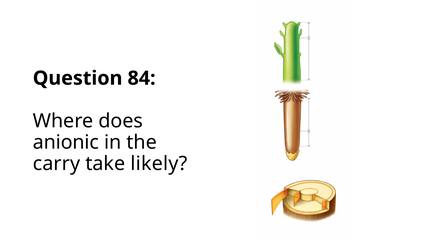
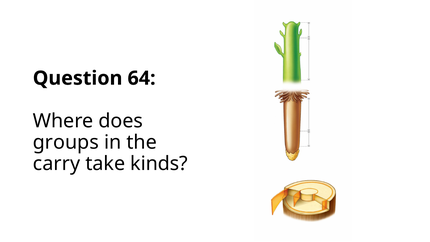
84: 84 -> 64 (142, 78)
anionic: anionic -> groups (66, 142)
likely: likely -> kinds (159, 163)
